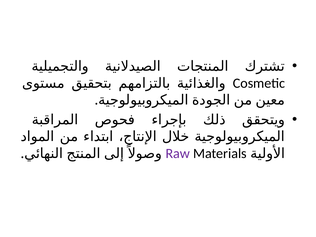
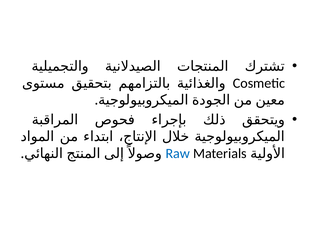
Raw colour: purple -> blue (178, 153)
